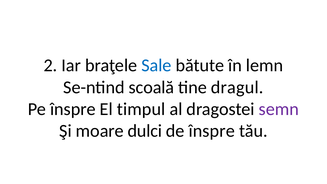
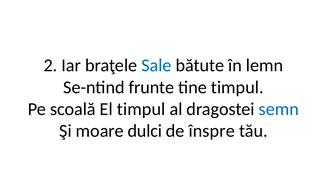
scoală: scoală -> frunte (151, 87)
tine dragul: dragul -> timpul (237, 87)
Pe înspre: înspre -> scoală (73, 109)
semn colour: purple -> blue (279, 109)
